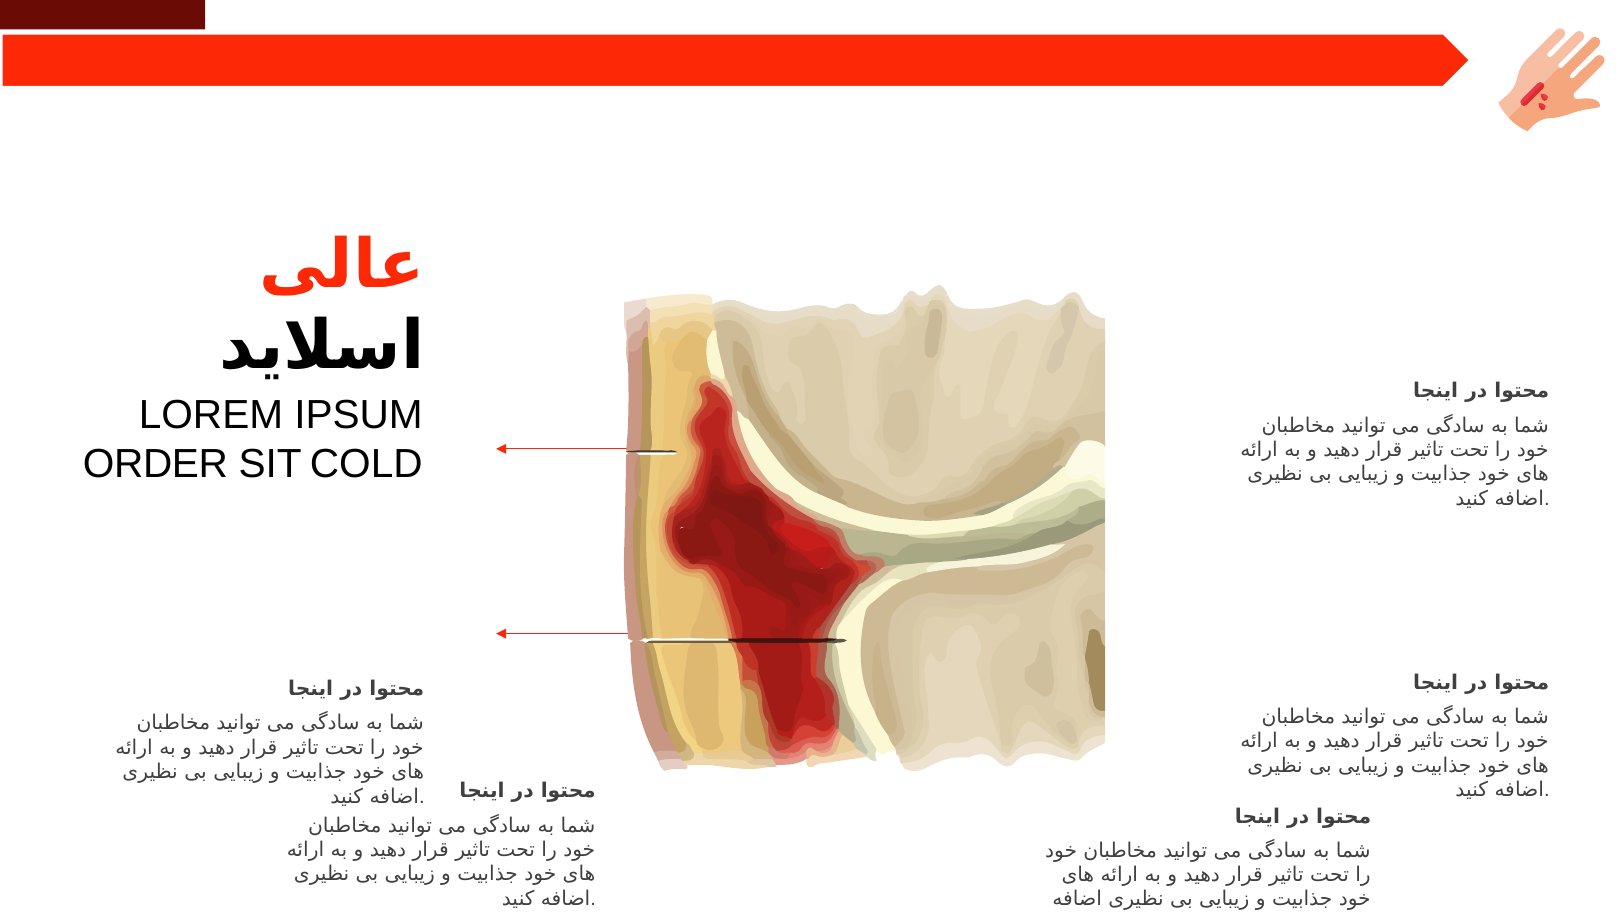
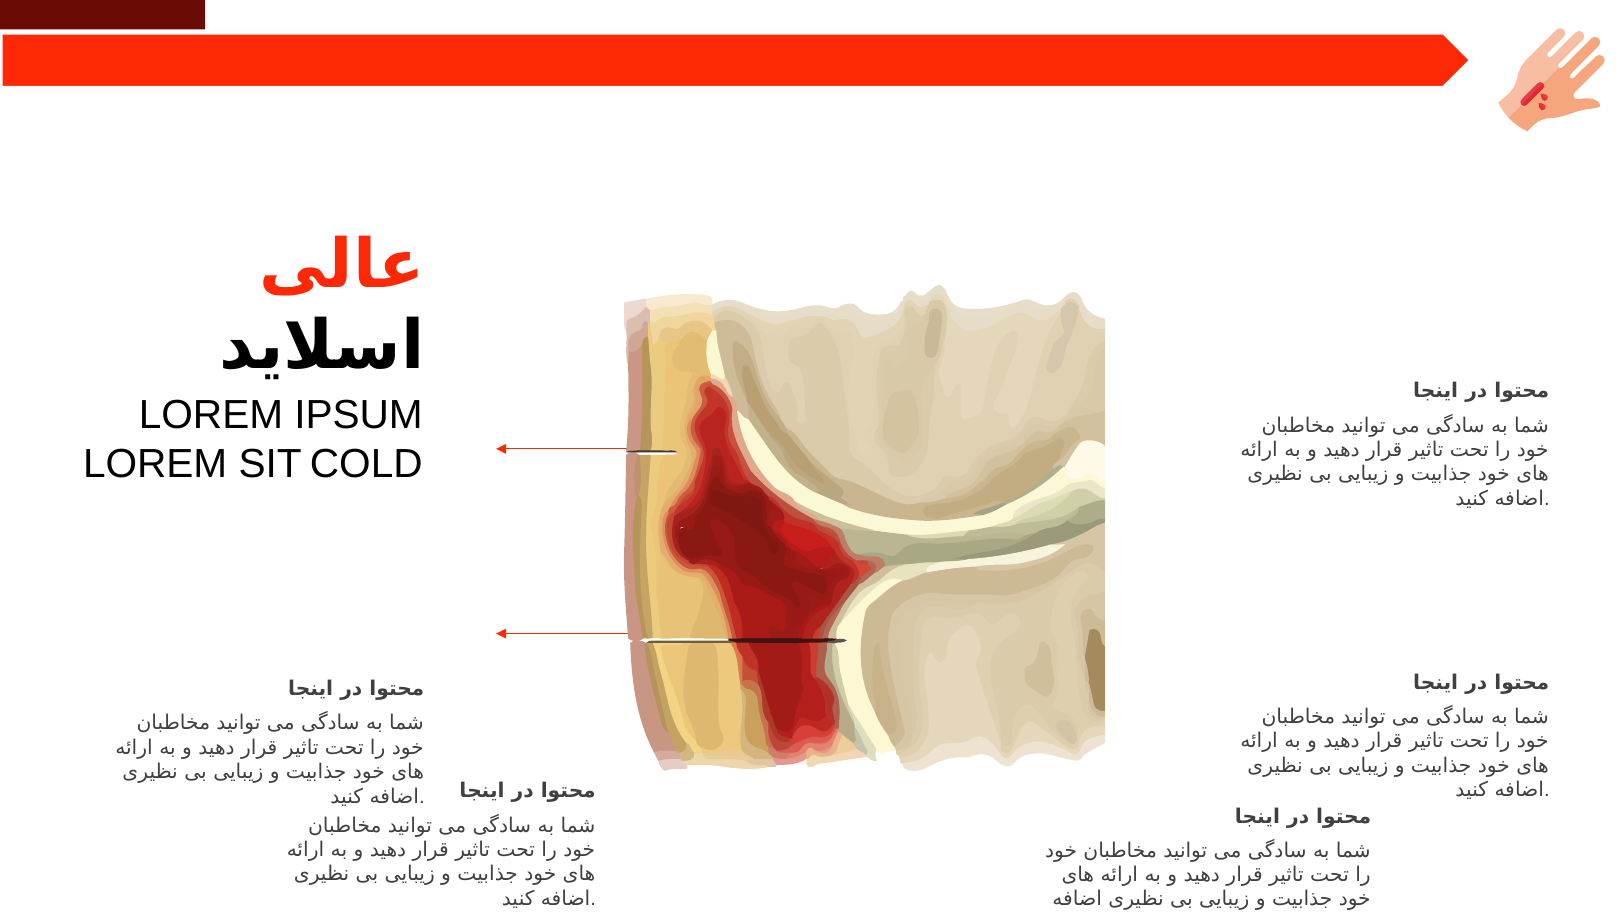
ORDER: ORDER -> LOREM (155, 464)
